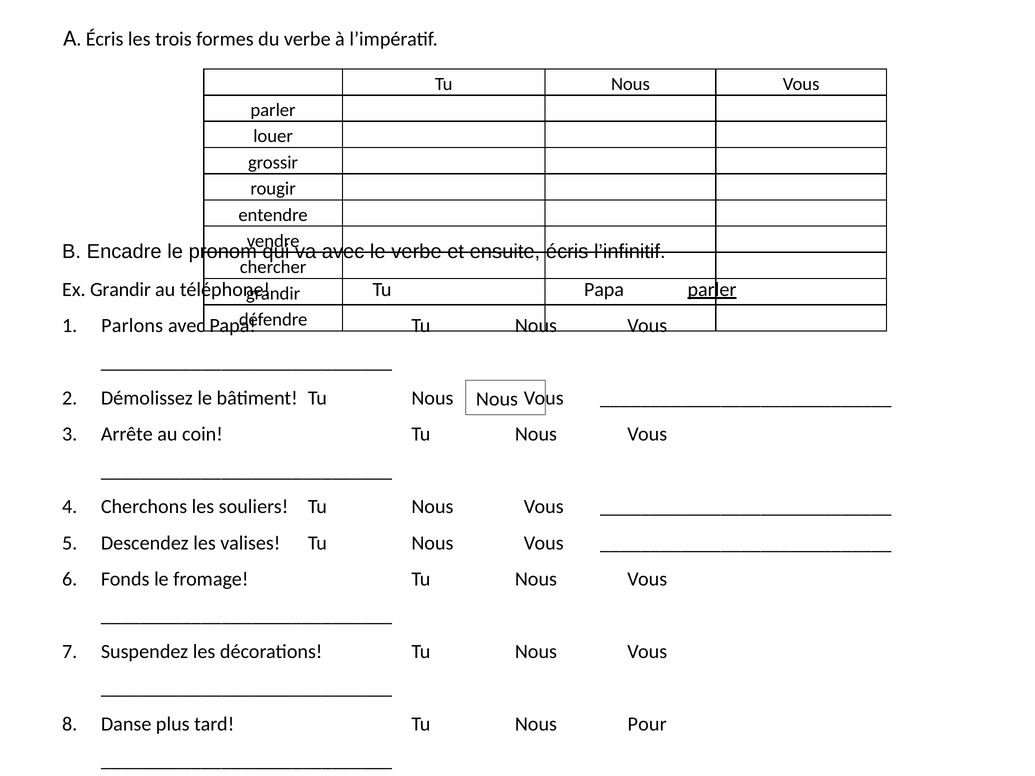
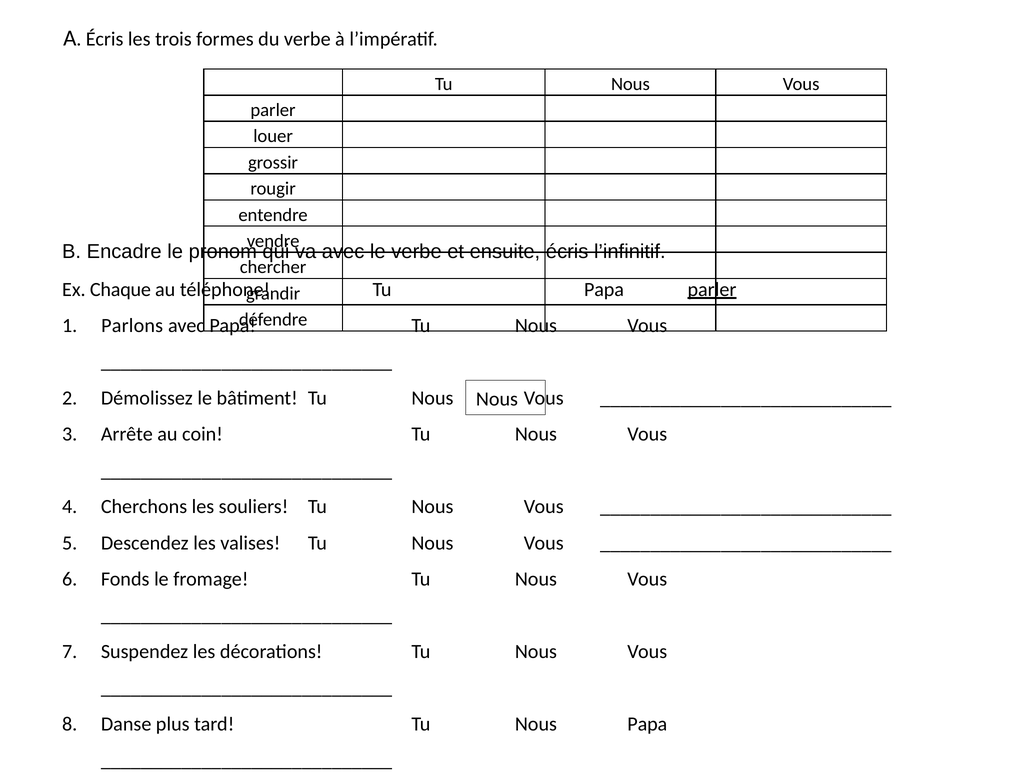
Ex Grandir: Grandir -> Chaque (120, 289)
Nous Pour: Pour -> Papa (647, 724)
